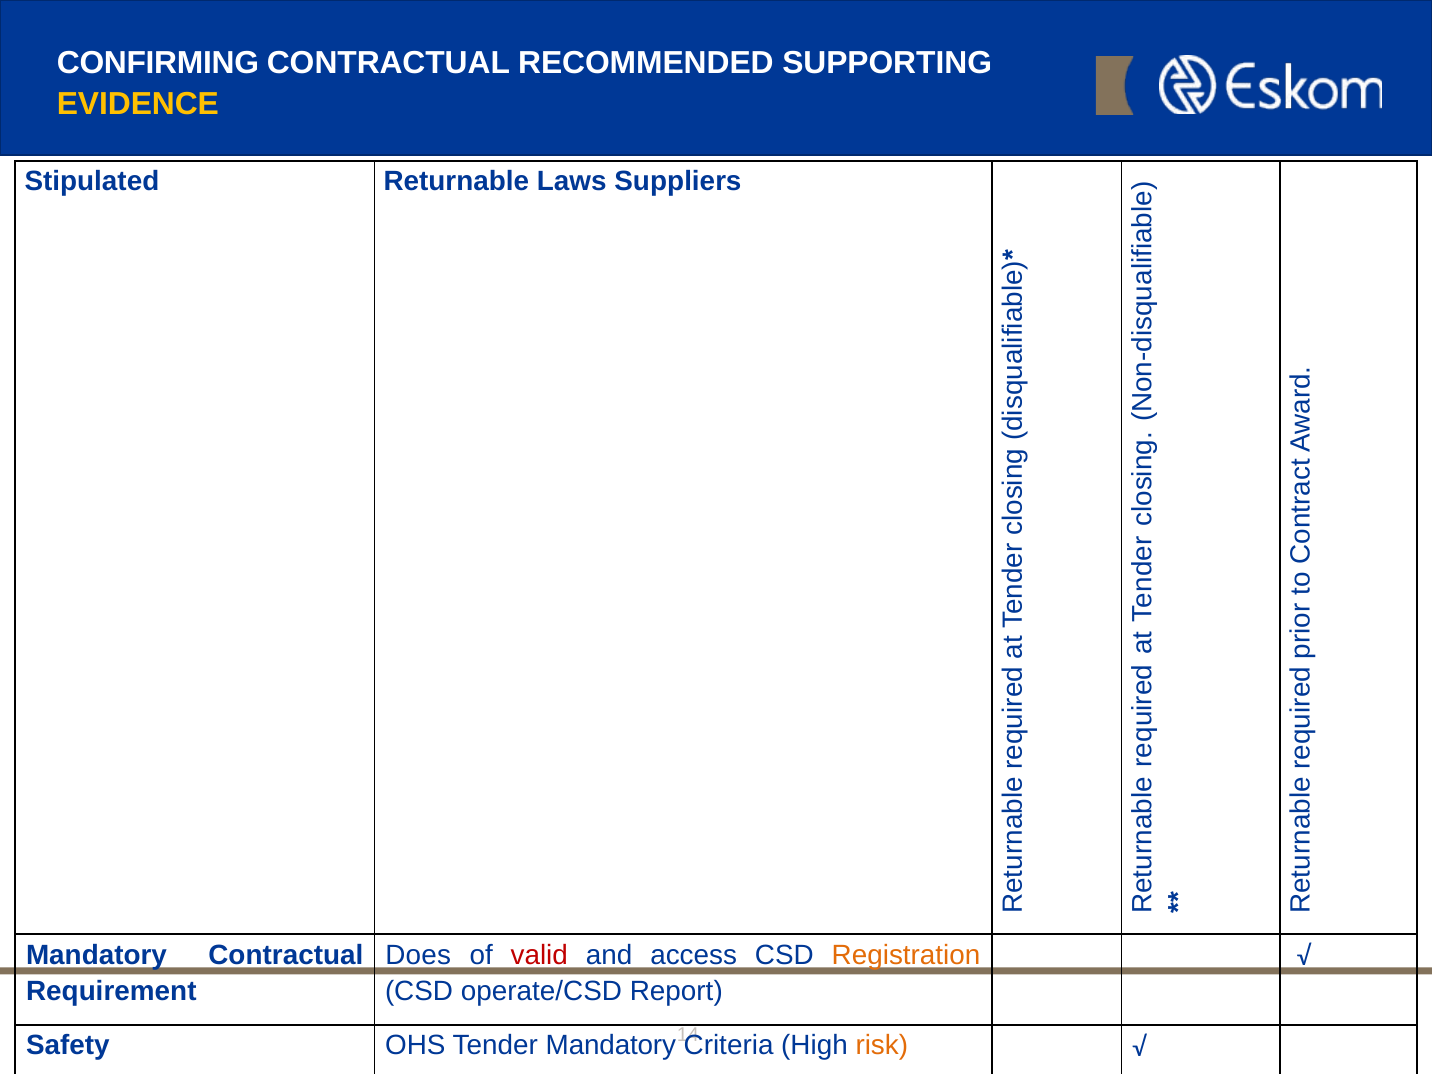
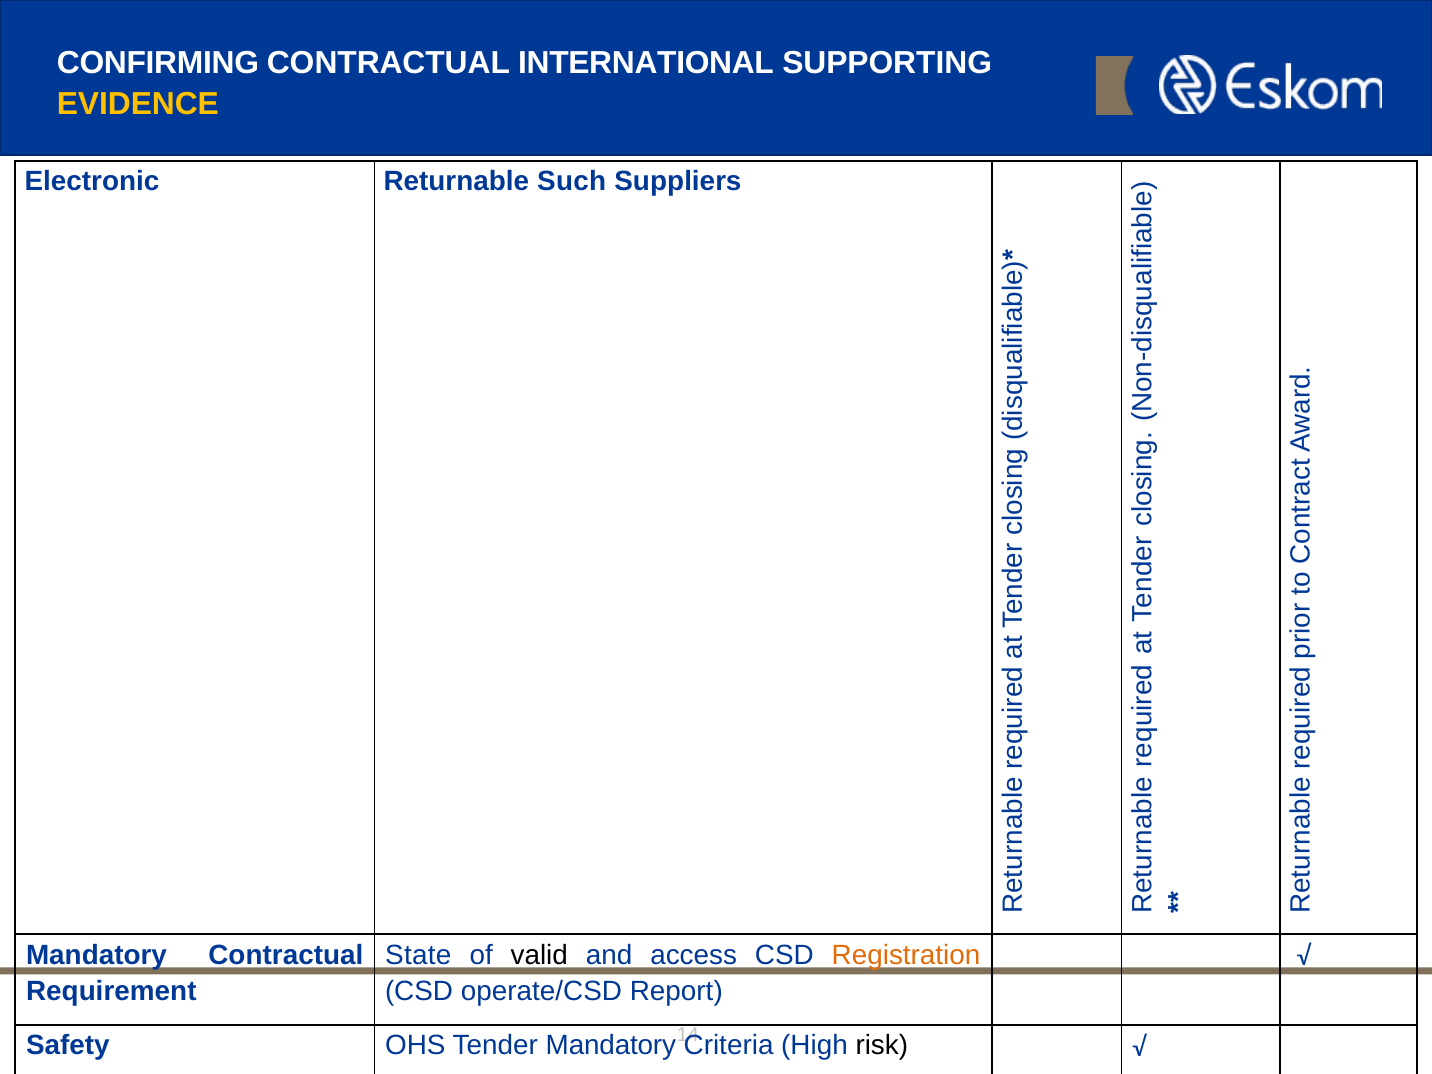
RECOMMENDED: RECOMMENDED -> INTERNATIONAL (646, 63)
Stipulated: Stipulated -> Electronic (92, 182)
Laws: Laws -> Such (572, 182)
Does: Does -> State (418, 955)
valid colour: red -> black (539, 955)
risk colour: orange -> black (882, 1046)
